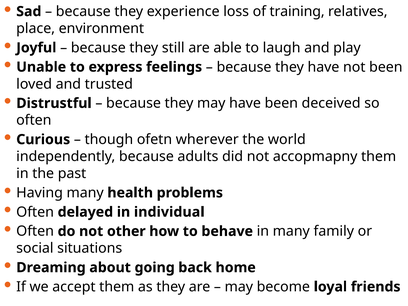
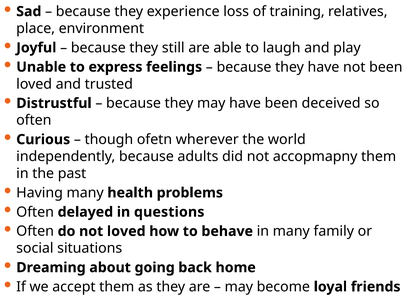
individual: individual -> questions (169, 212)
not other: other -> loved (126, 231)
